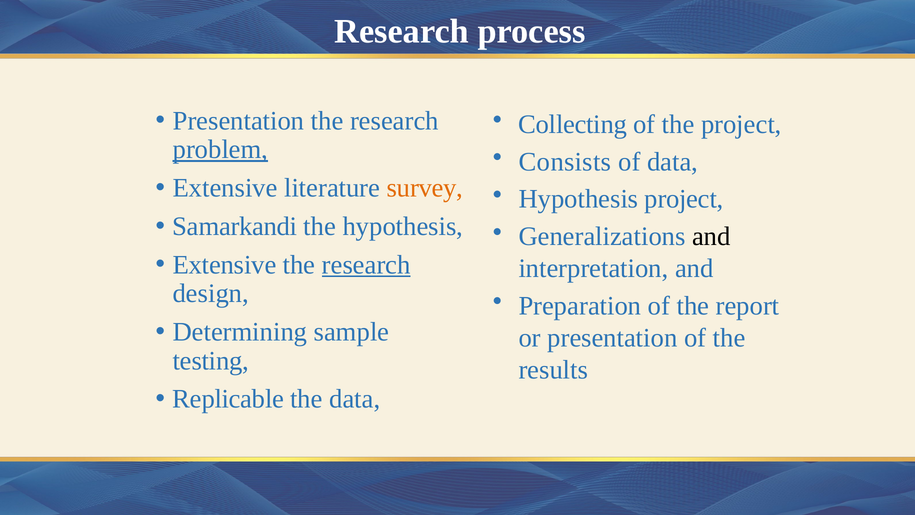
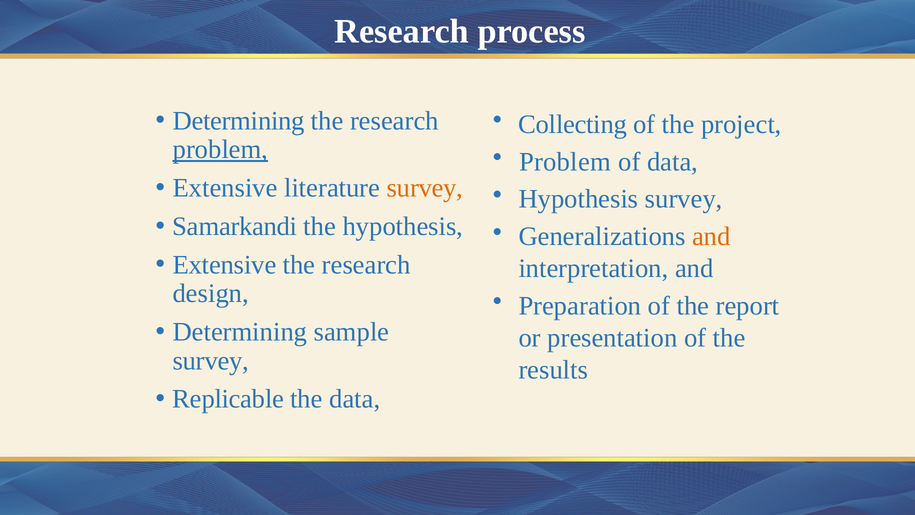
Presentation: Presentation -> Determining (239, 121)
Consists: Consists -> Problem (565, 162)
Hypothesis project: project -> survey (684, 199)
and colour: black -> orange (711, 236)
research underline: present -> none (366, 265)
testing: testing -> survey (211, 361)
